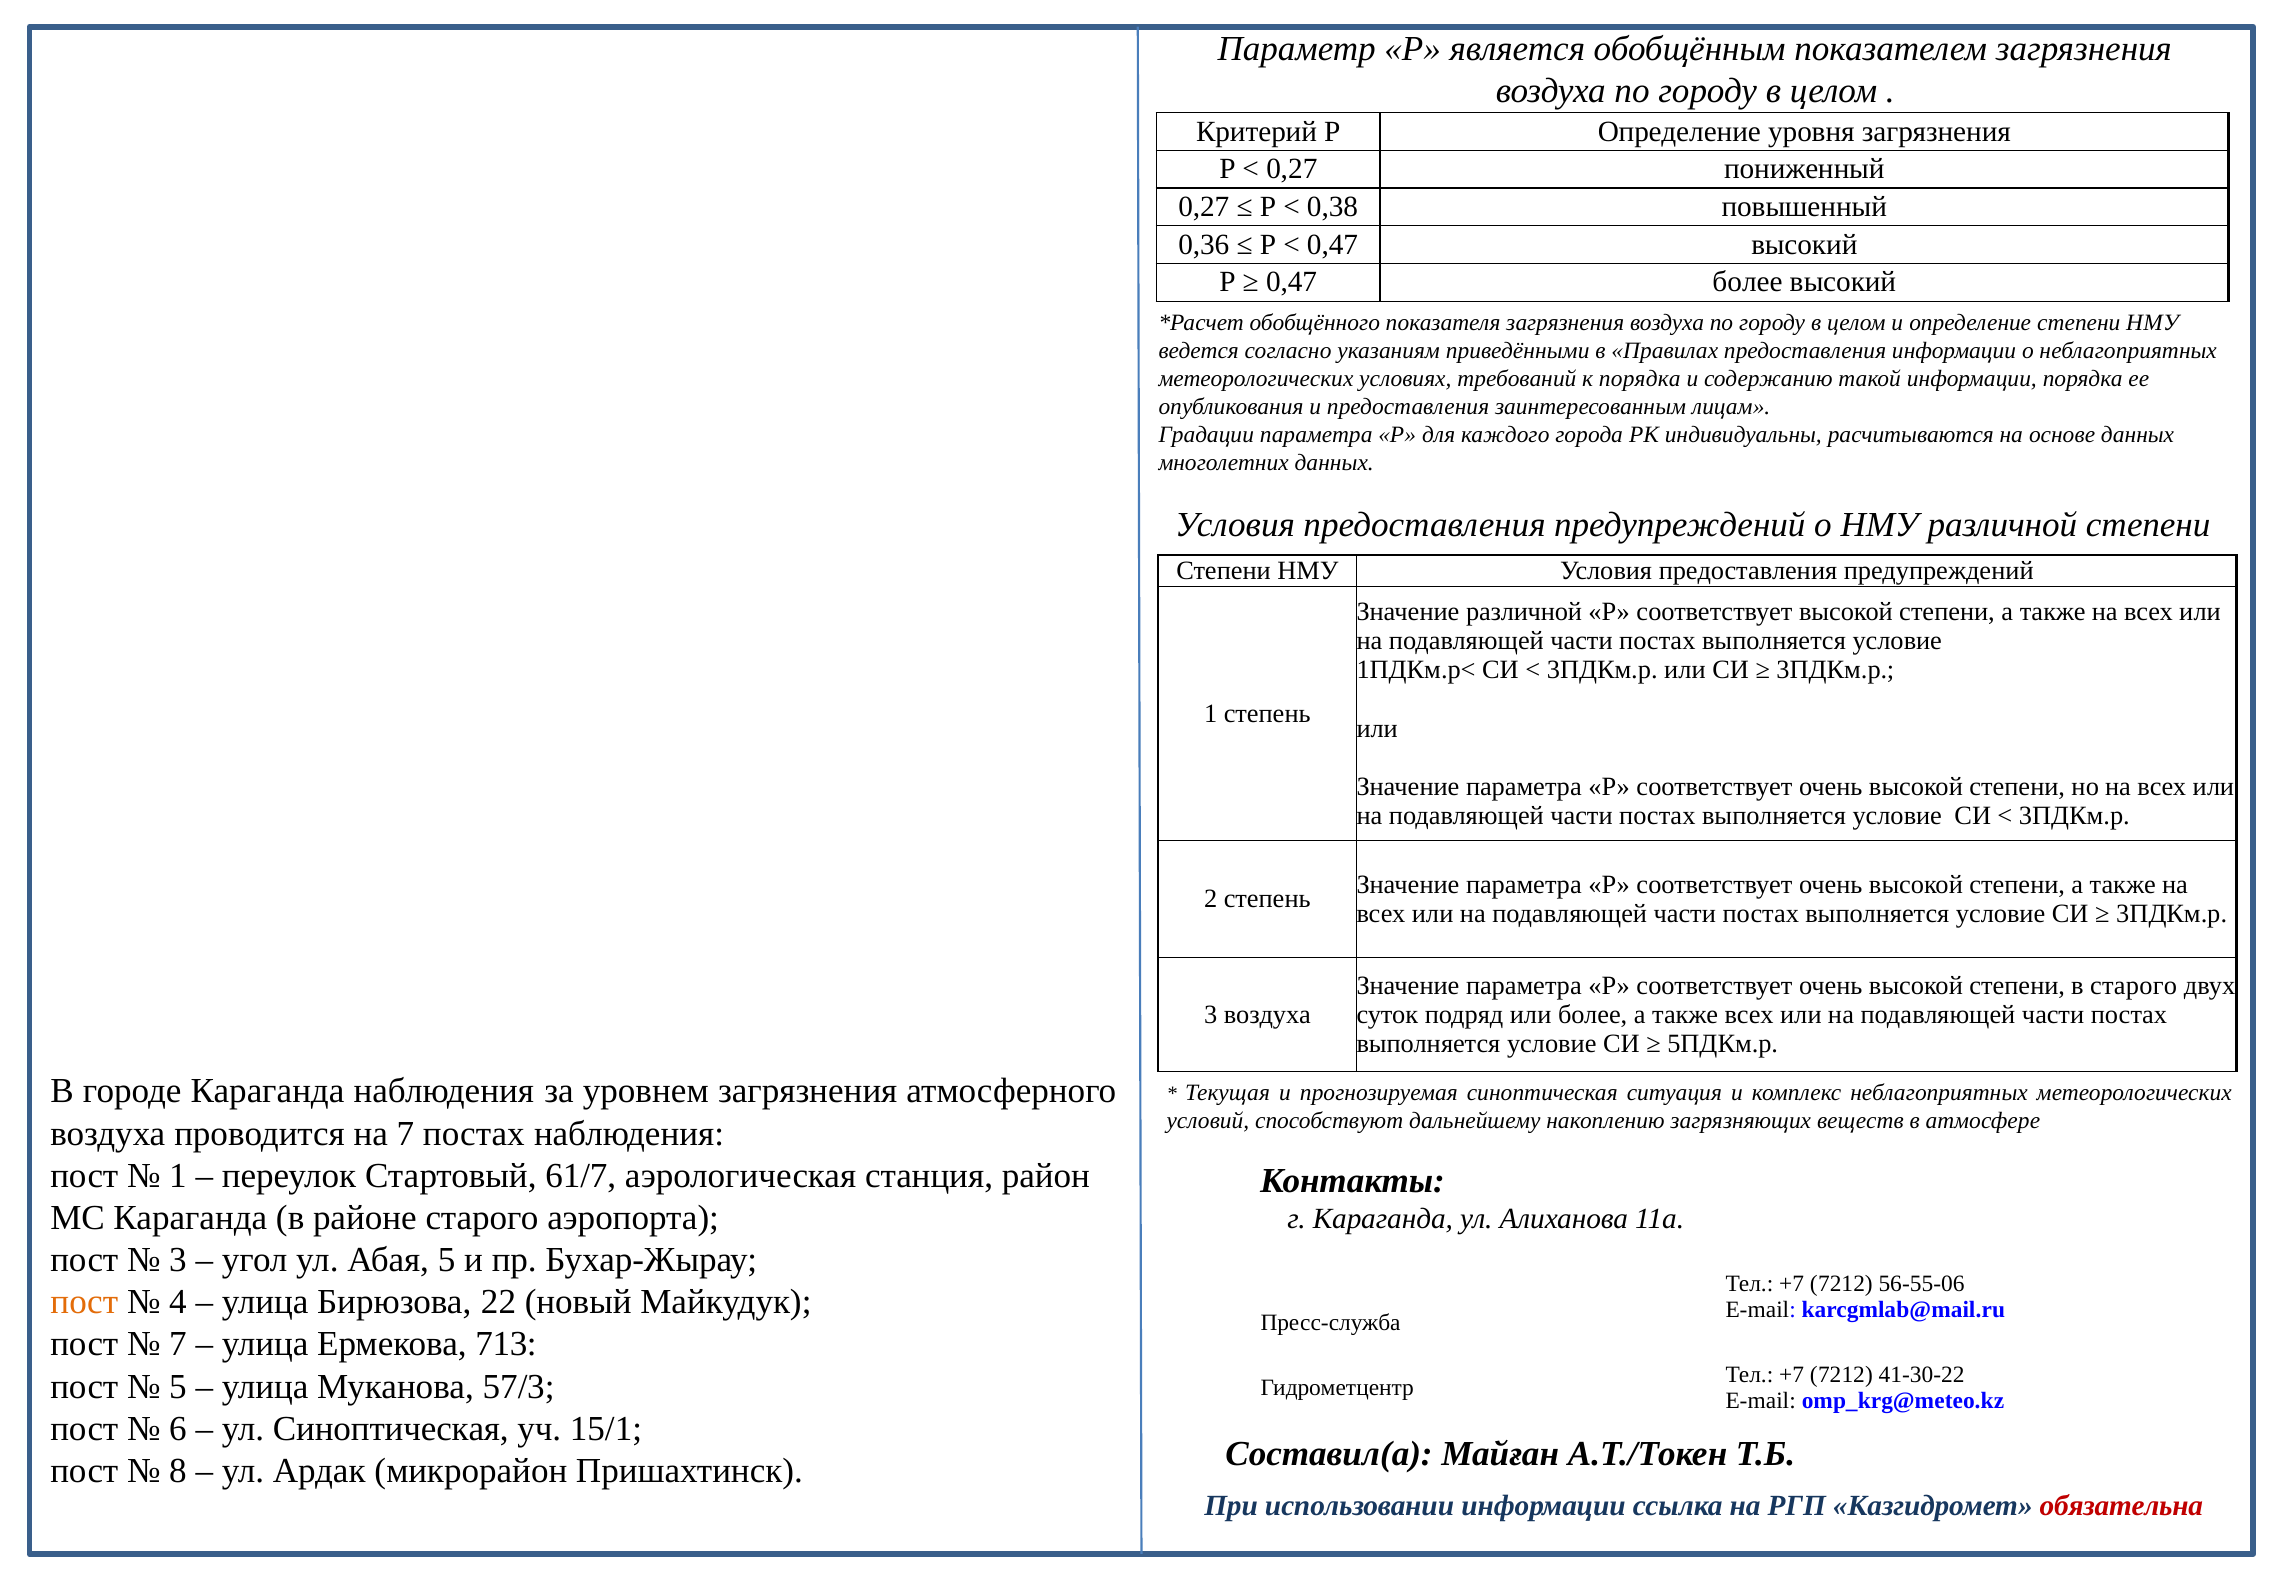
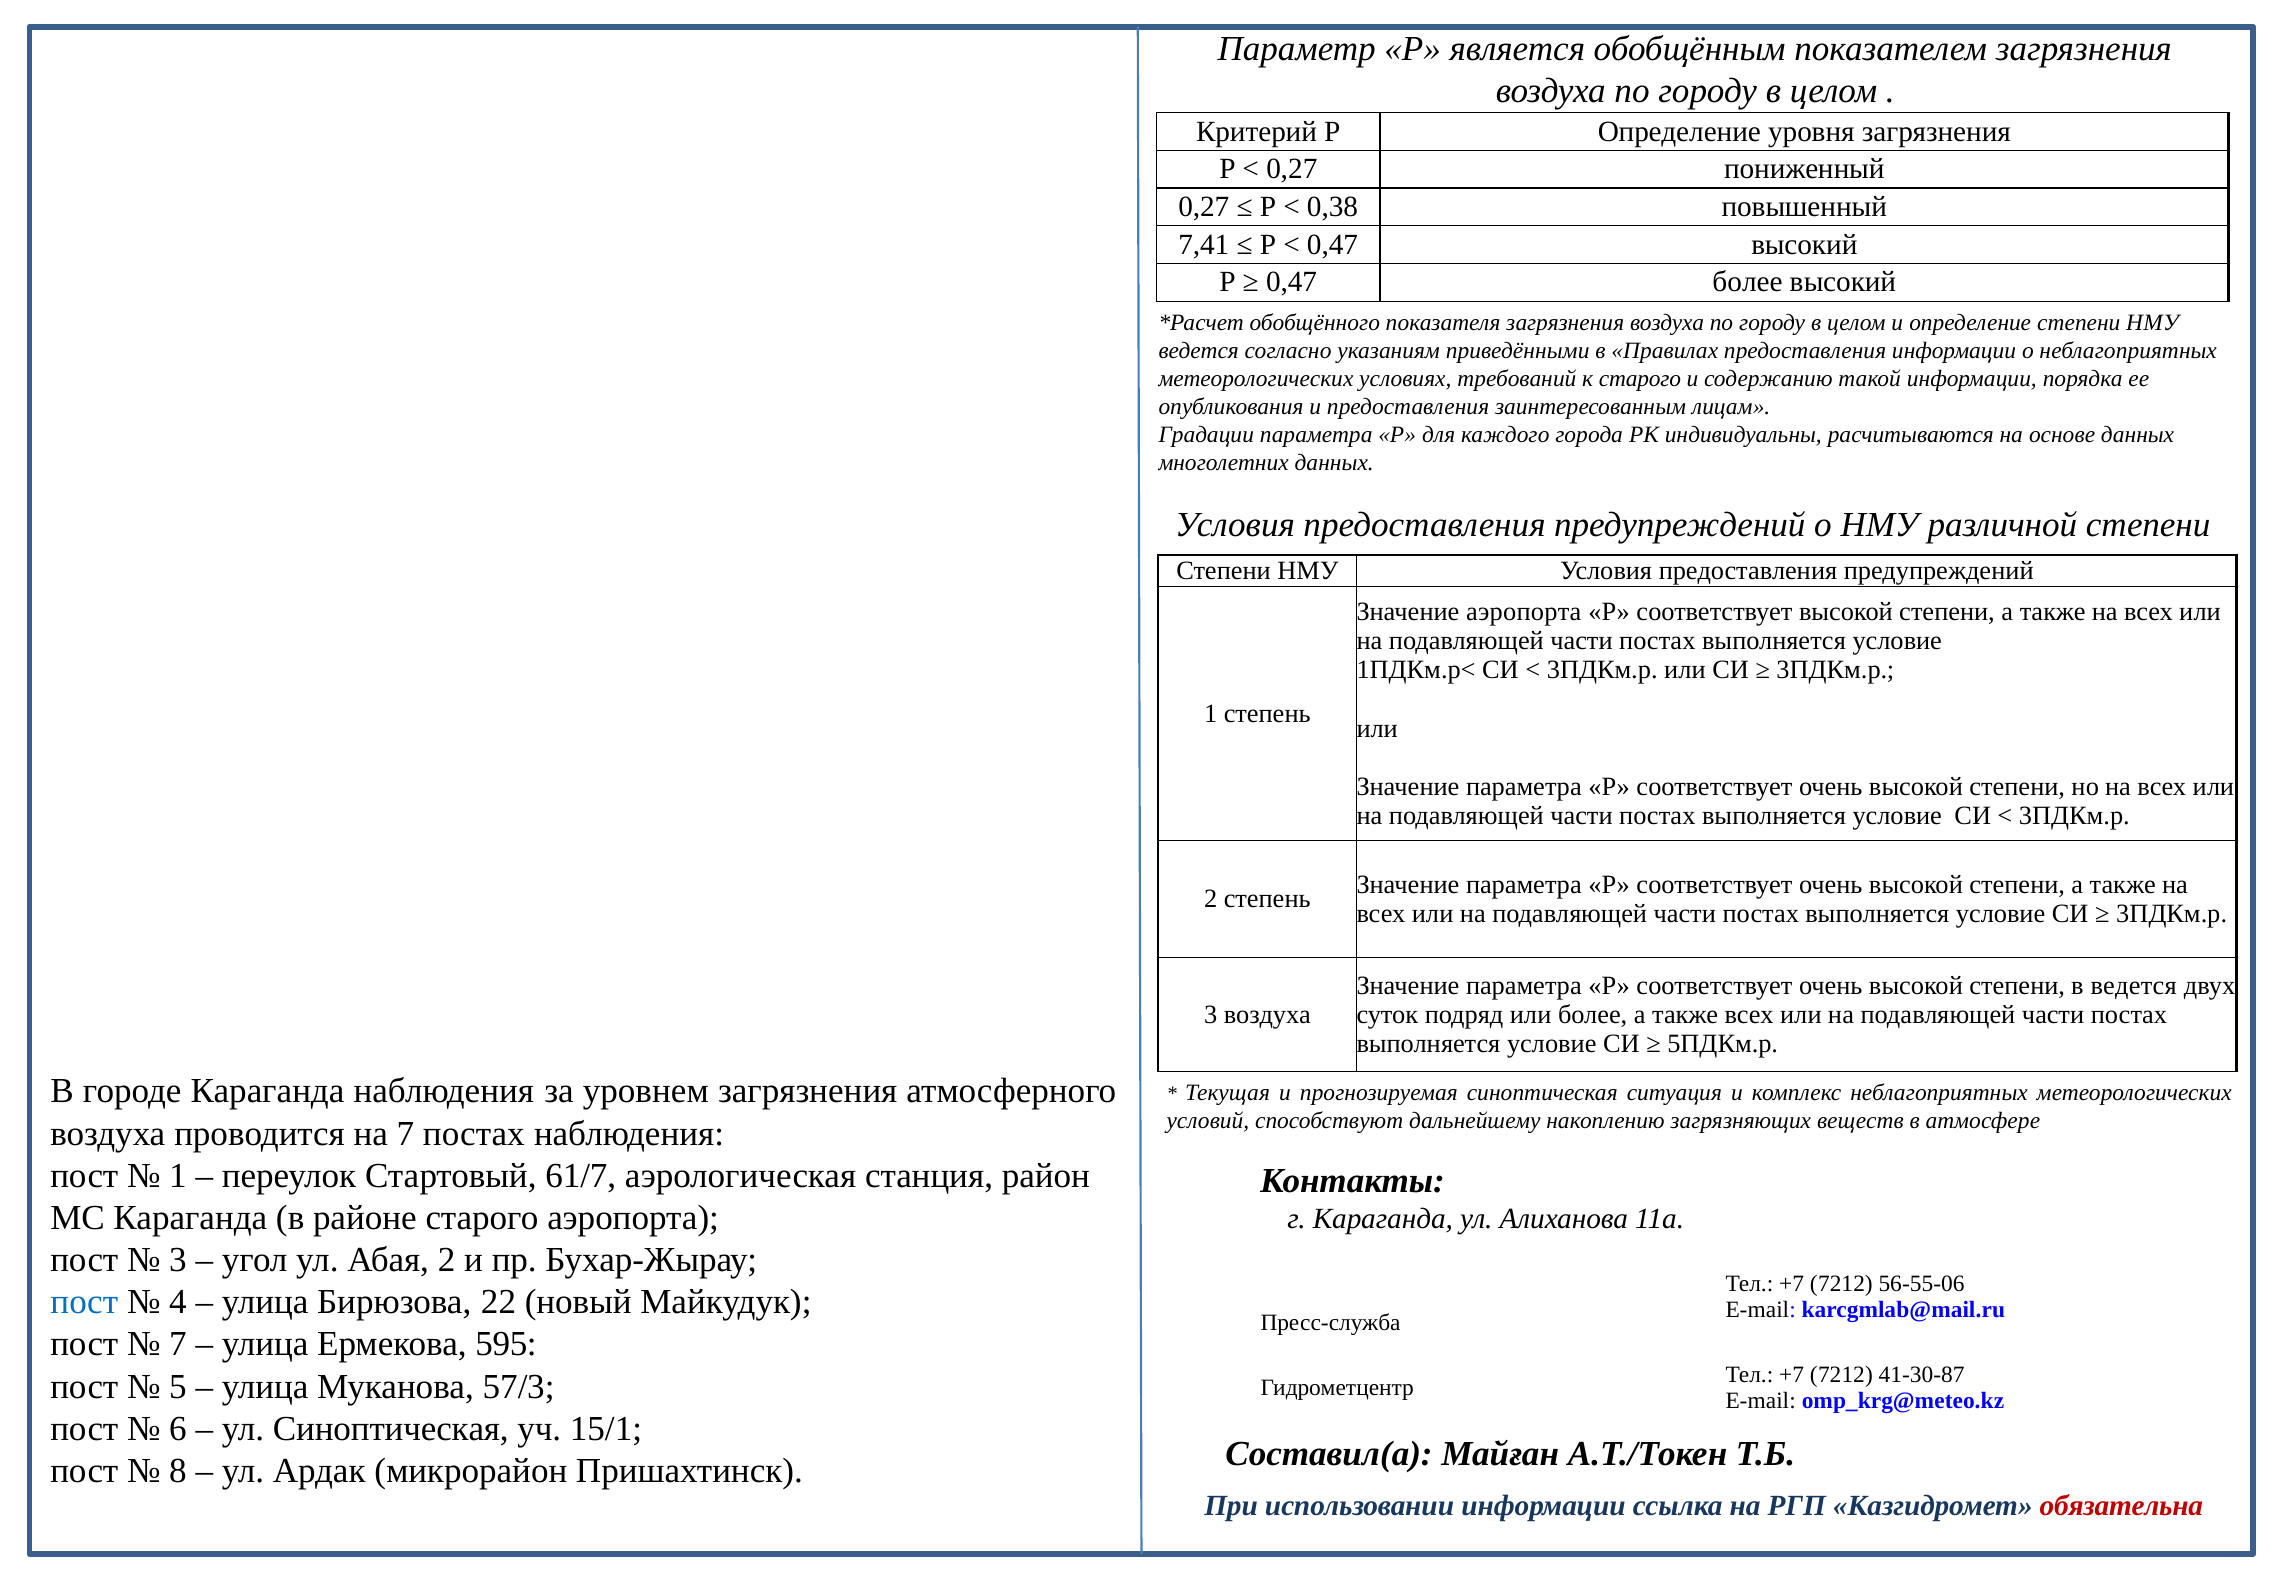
0,36: 0,36 -> 7,41 (1204, 244)
к порядка: порядка -> старого (1640, 379)
Значение различной: различной -> аэропорта (1524, 611)
в старого: старого -> ведется (2134, 985)
Абая 5: 5 -> 2 (447, 1260)
пост colour: orange -> blue (84, 1302)
713: 713 -> 595 (506, 1344)
41-30-22: 41-30-22 -> 41-30-87 (1922, 1375)
